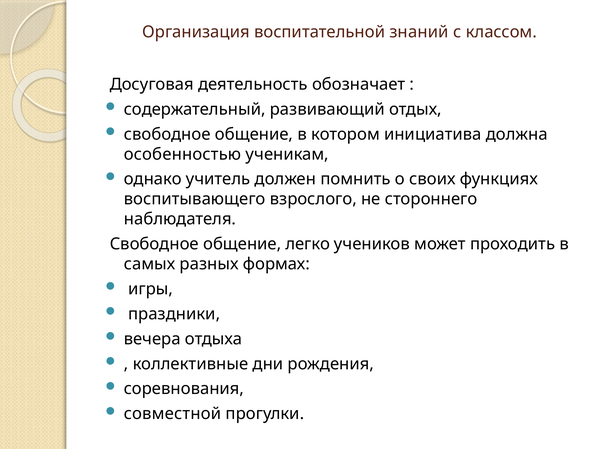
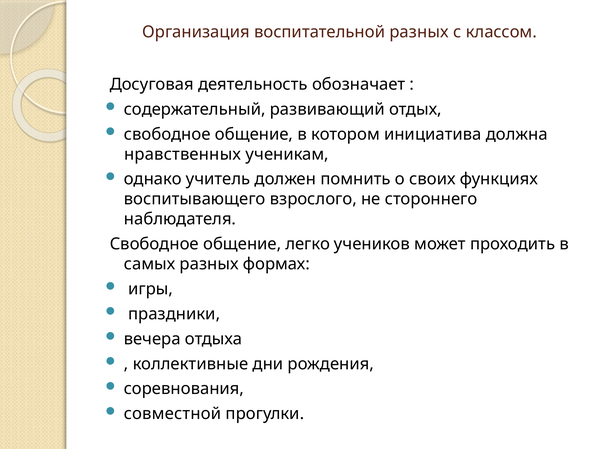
воспитательной знаний: знаний -> разных (419, 32)
особенностью: особенностью -> нравственных (183, 154)
